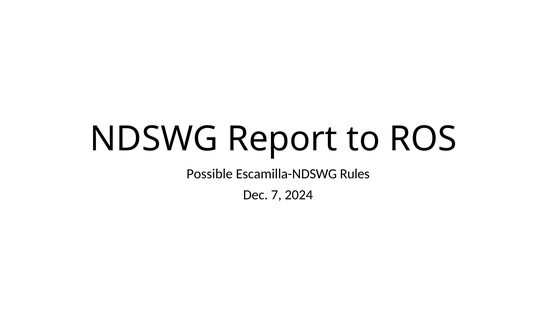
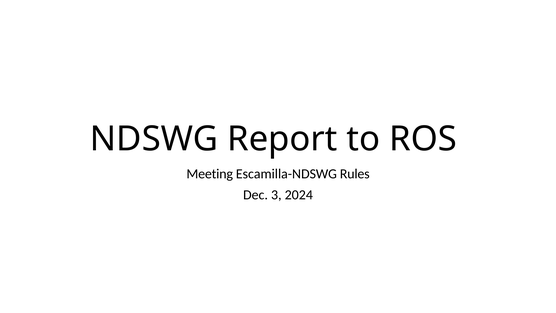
Possible: Possible -> Meeting (210, 174)
7: 7 -> 3 (276, 195)
